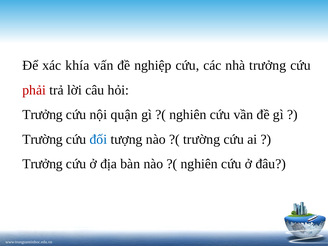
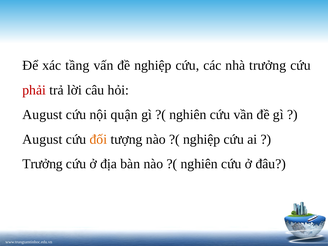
khía: khía -> tầng (77, 65)
Trưởng: Trưởng -> August (42, 115)
Trường: Trường -> August (42, 139)
đối colour: blue -> orange (98, 139)
trường: trường -> nghiệp (202, 139)
